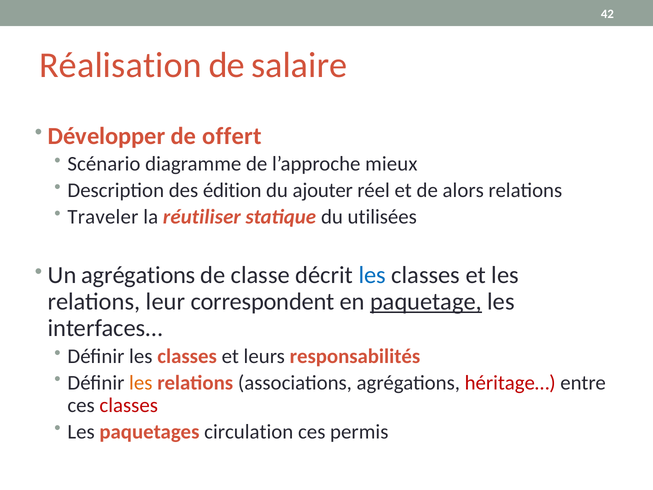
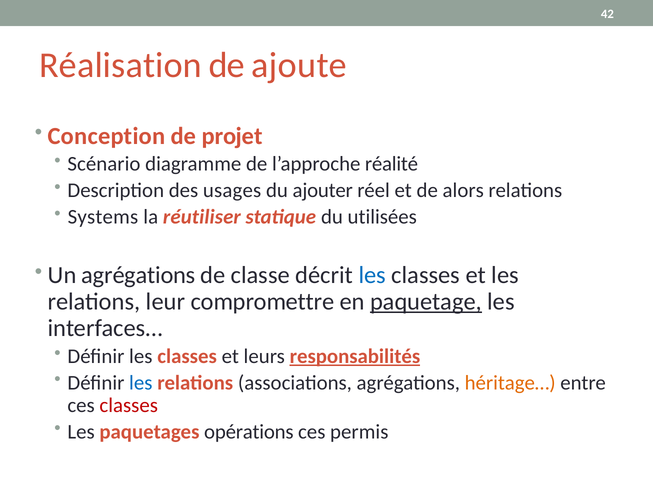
salaire: salaire -> ajoute (299, 65)
Développer: Développer -> Conception (107, 136)
offert: offert -> projet (232, 136)
mieux: mieux -> réalité (391, 164)
édition: édition -> usages (232, 190)
Traveler: Traveler -> Systems (103, 217)
correspondent: correspondent -> compromettre (262, 302)
responsabilités underline: none -> present (355, 356)
les colour: orange -> blue (141, 383)
héritage… colour: red -> orange (510, 383)
circulation: circulation -> opérations (249, 432)
